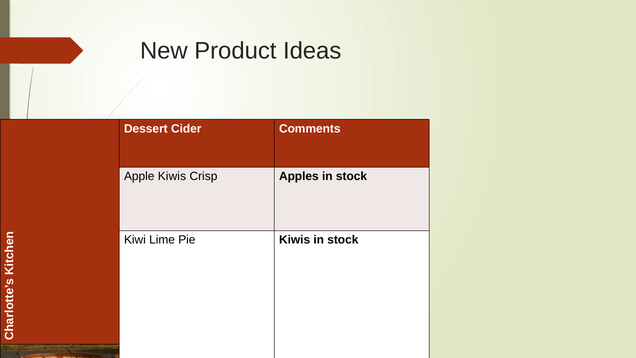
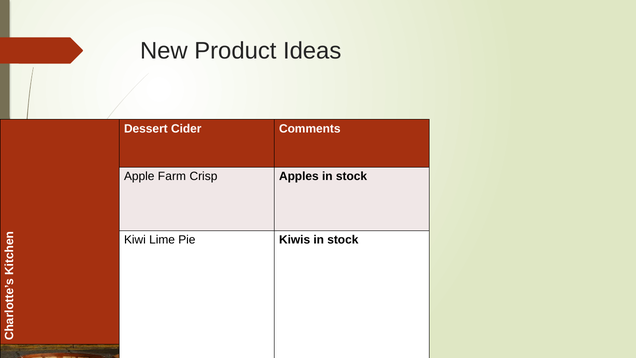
Apple Kiwis: Kiwis -> Farm (172, 176)
